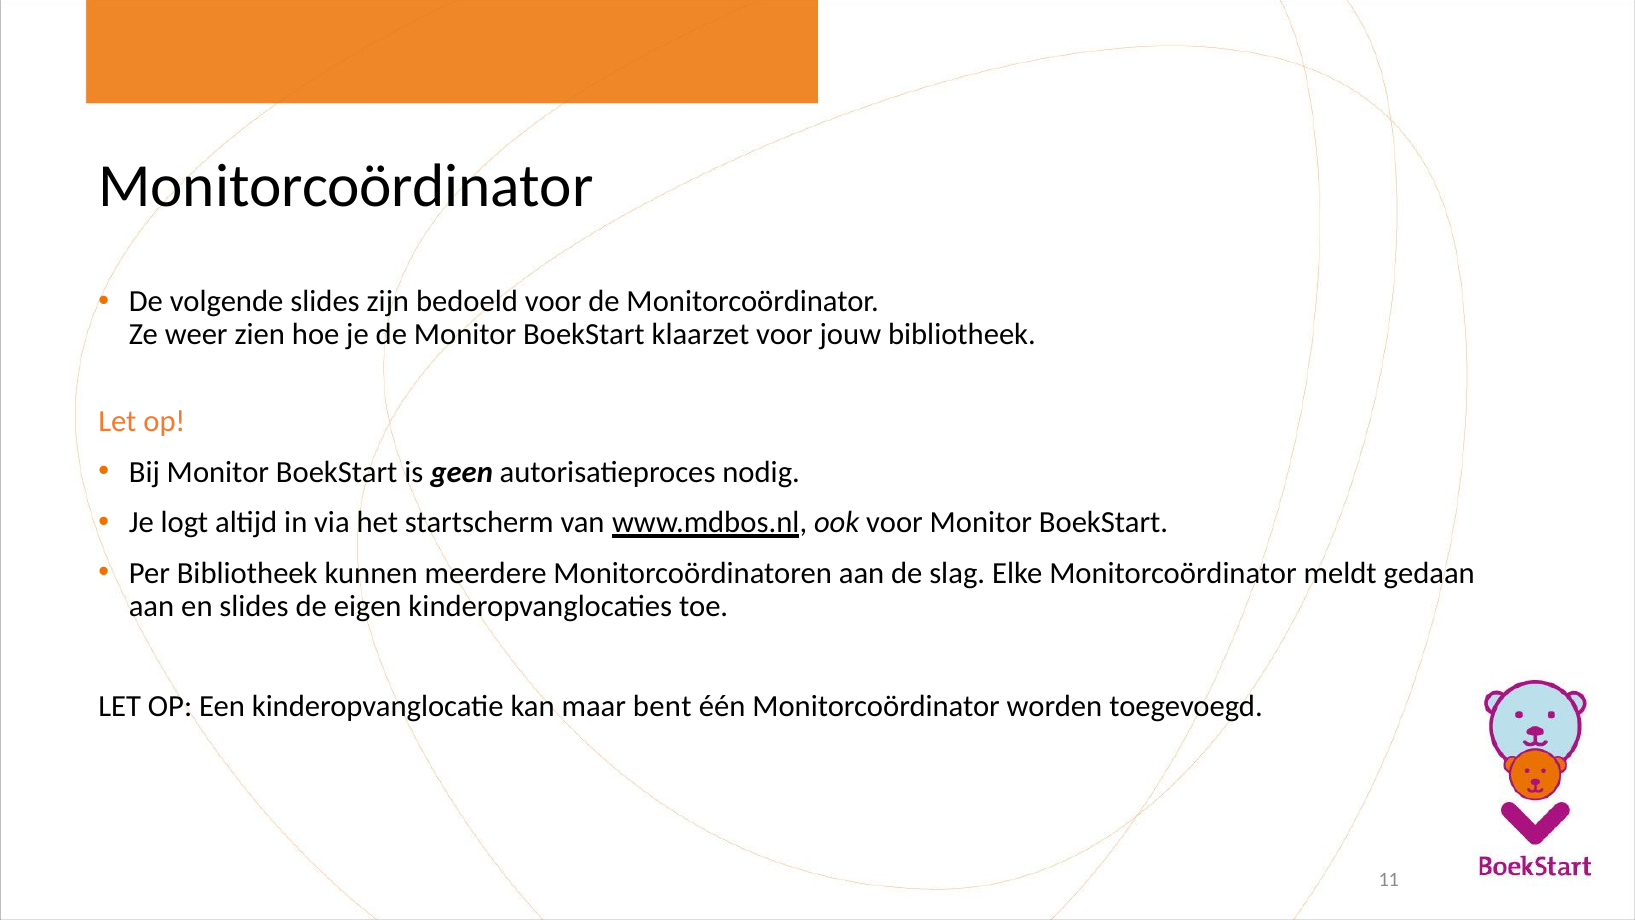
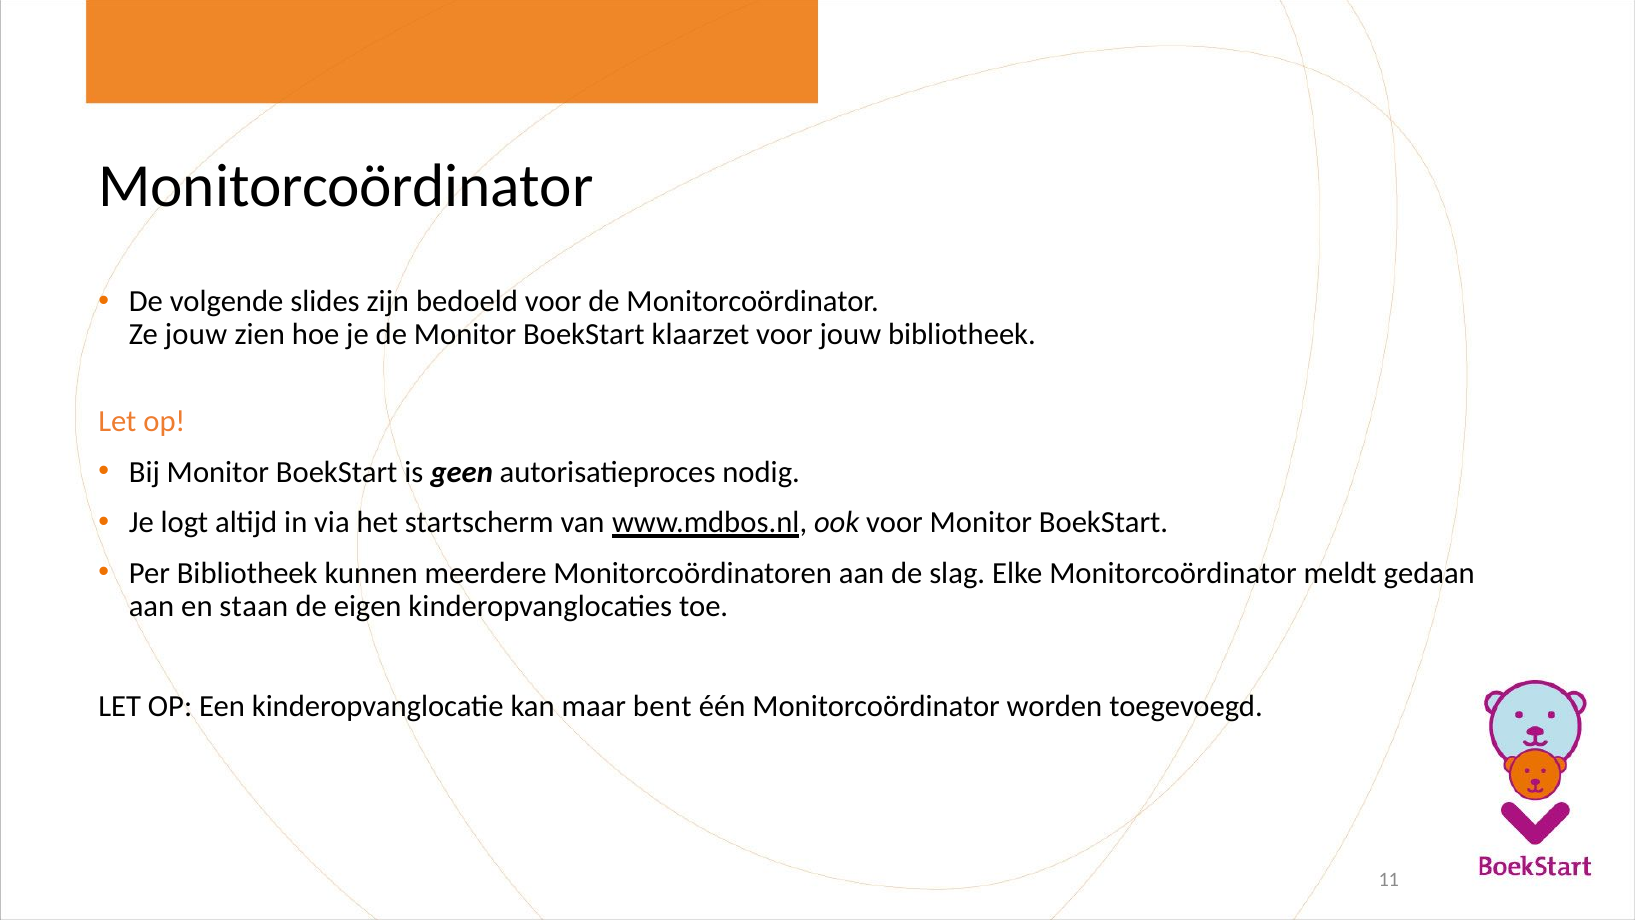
Ze weer: weer -> jouw (196, 335)
en slides: slides -> staan (254, 606)
